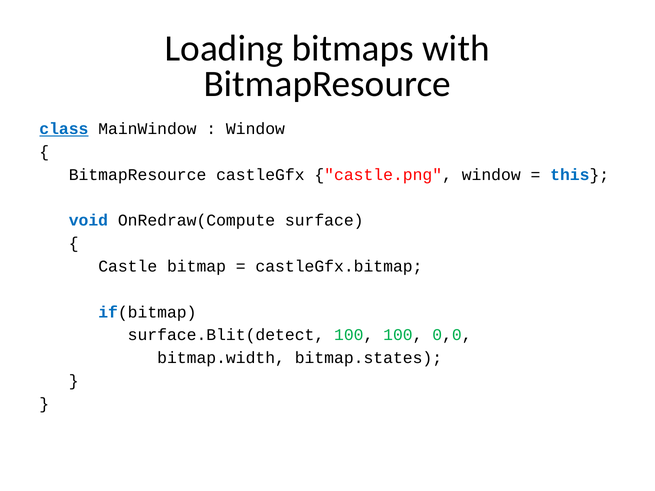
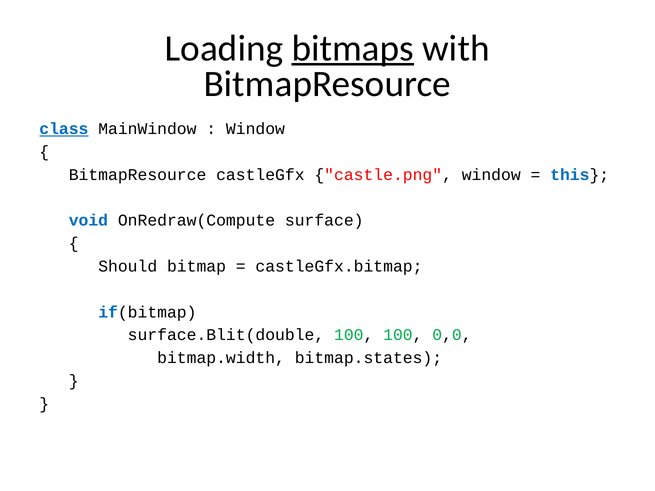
bitmaps underline: none -> present (353, 48)
Castle: Castle -> Should (128, 266)
surface.Blit(detect: surface.Blit(detect -> surface.Blit(double (226, 335)
